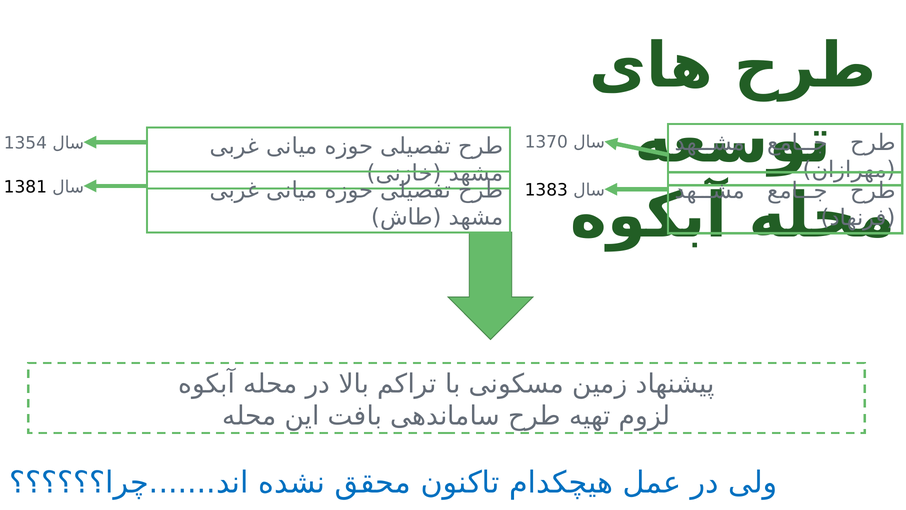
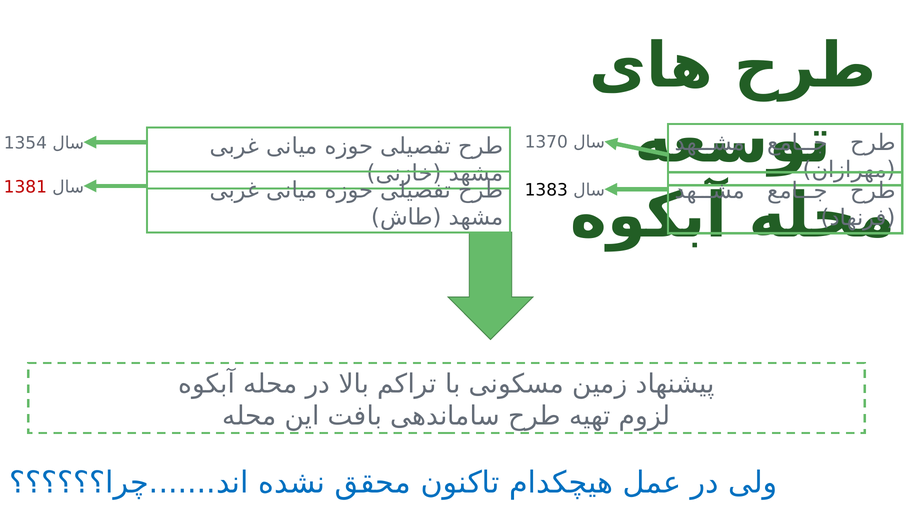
1381 colour: black -> red (25, 187)
